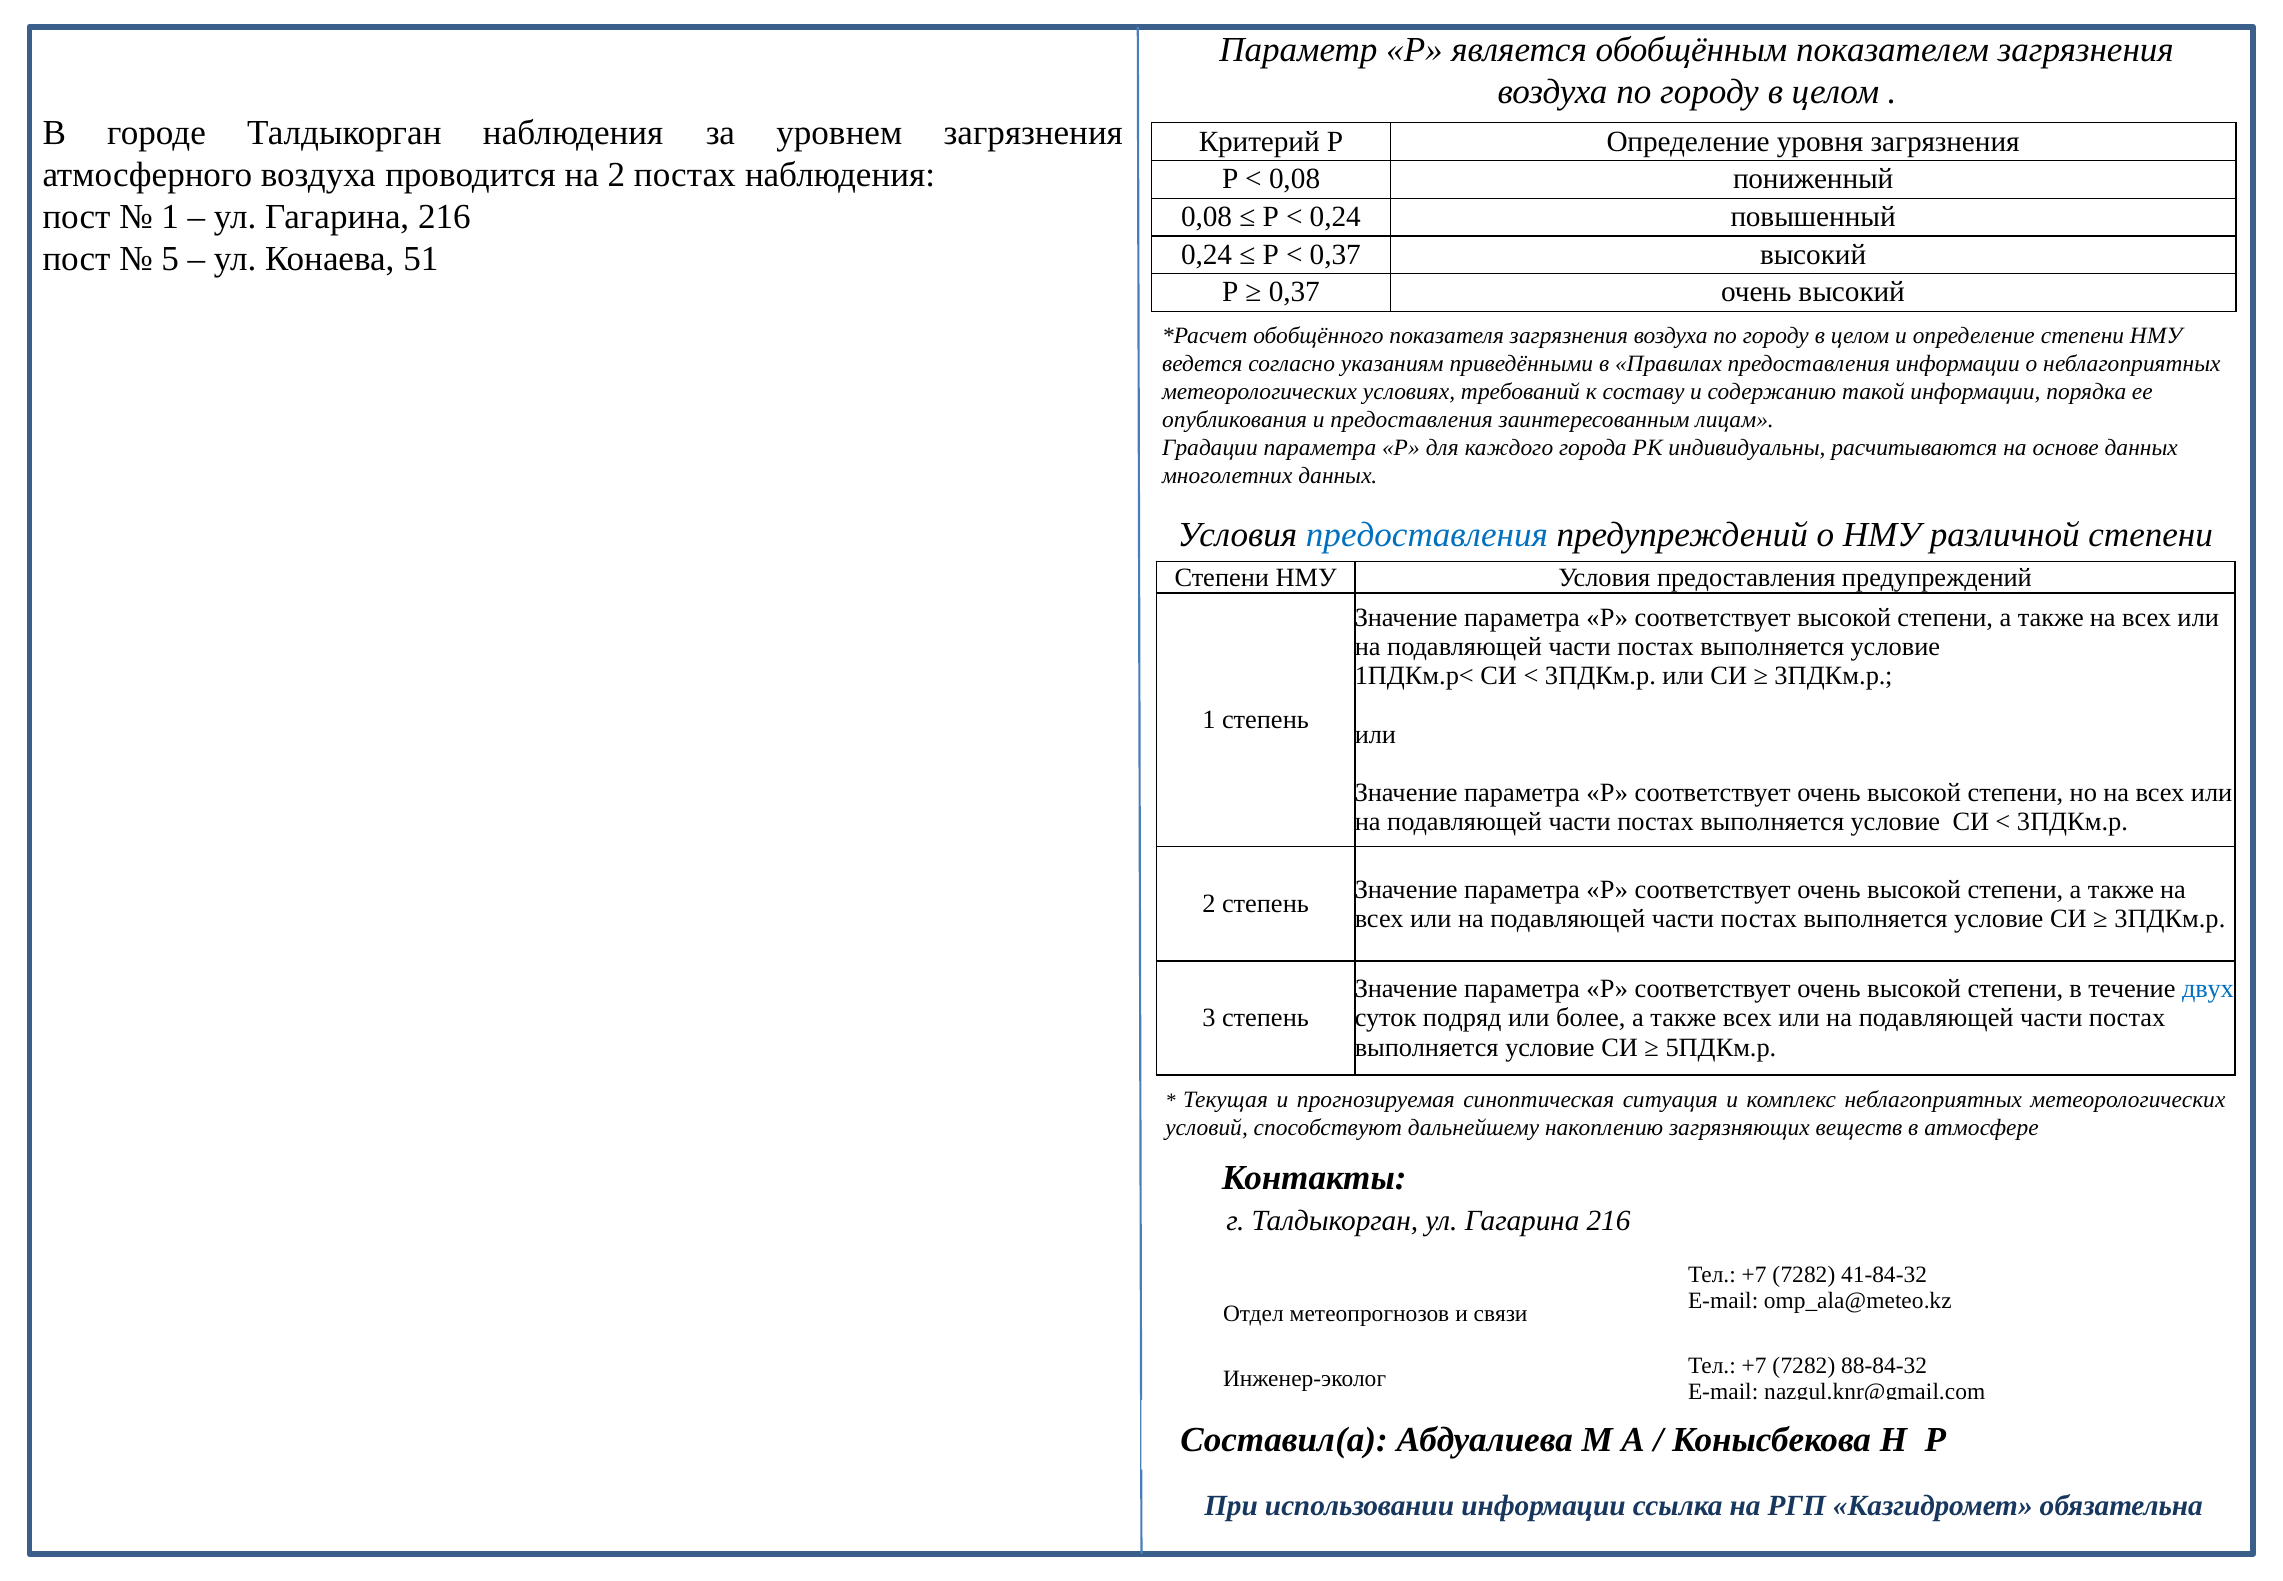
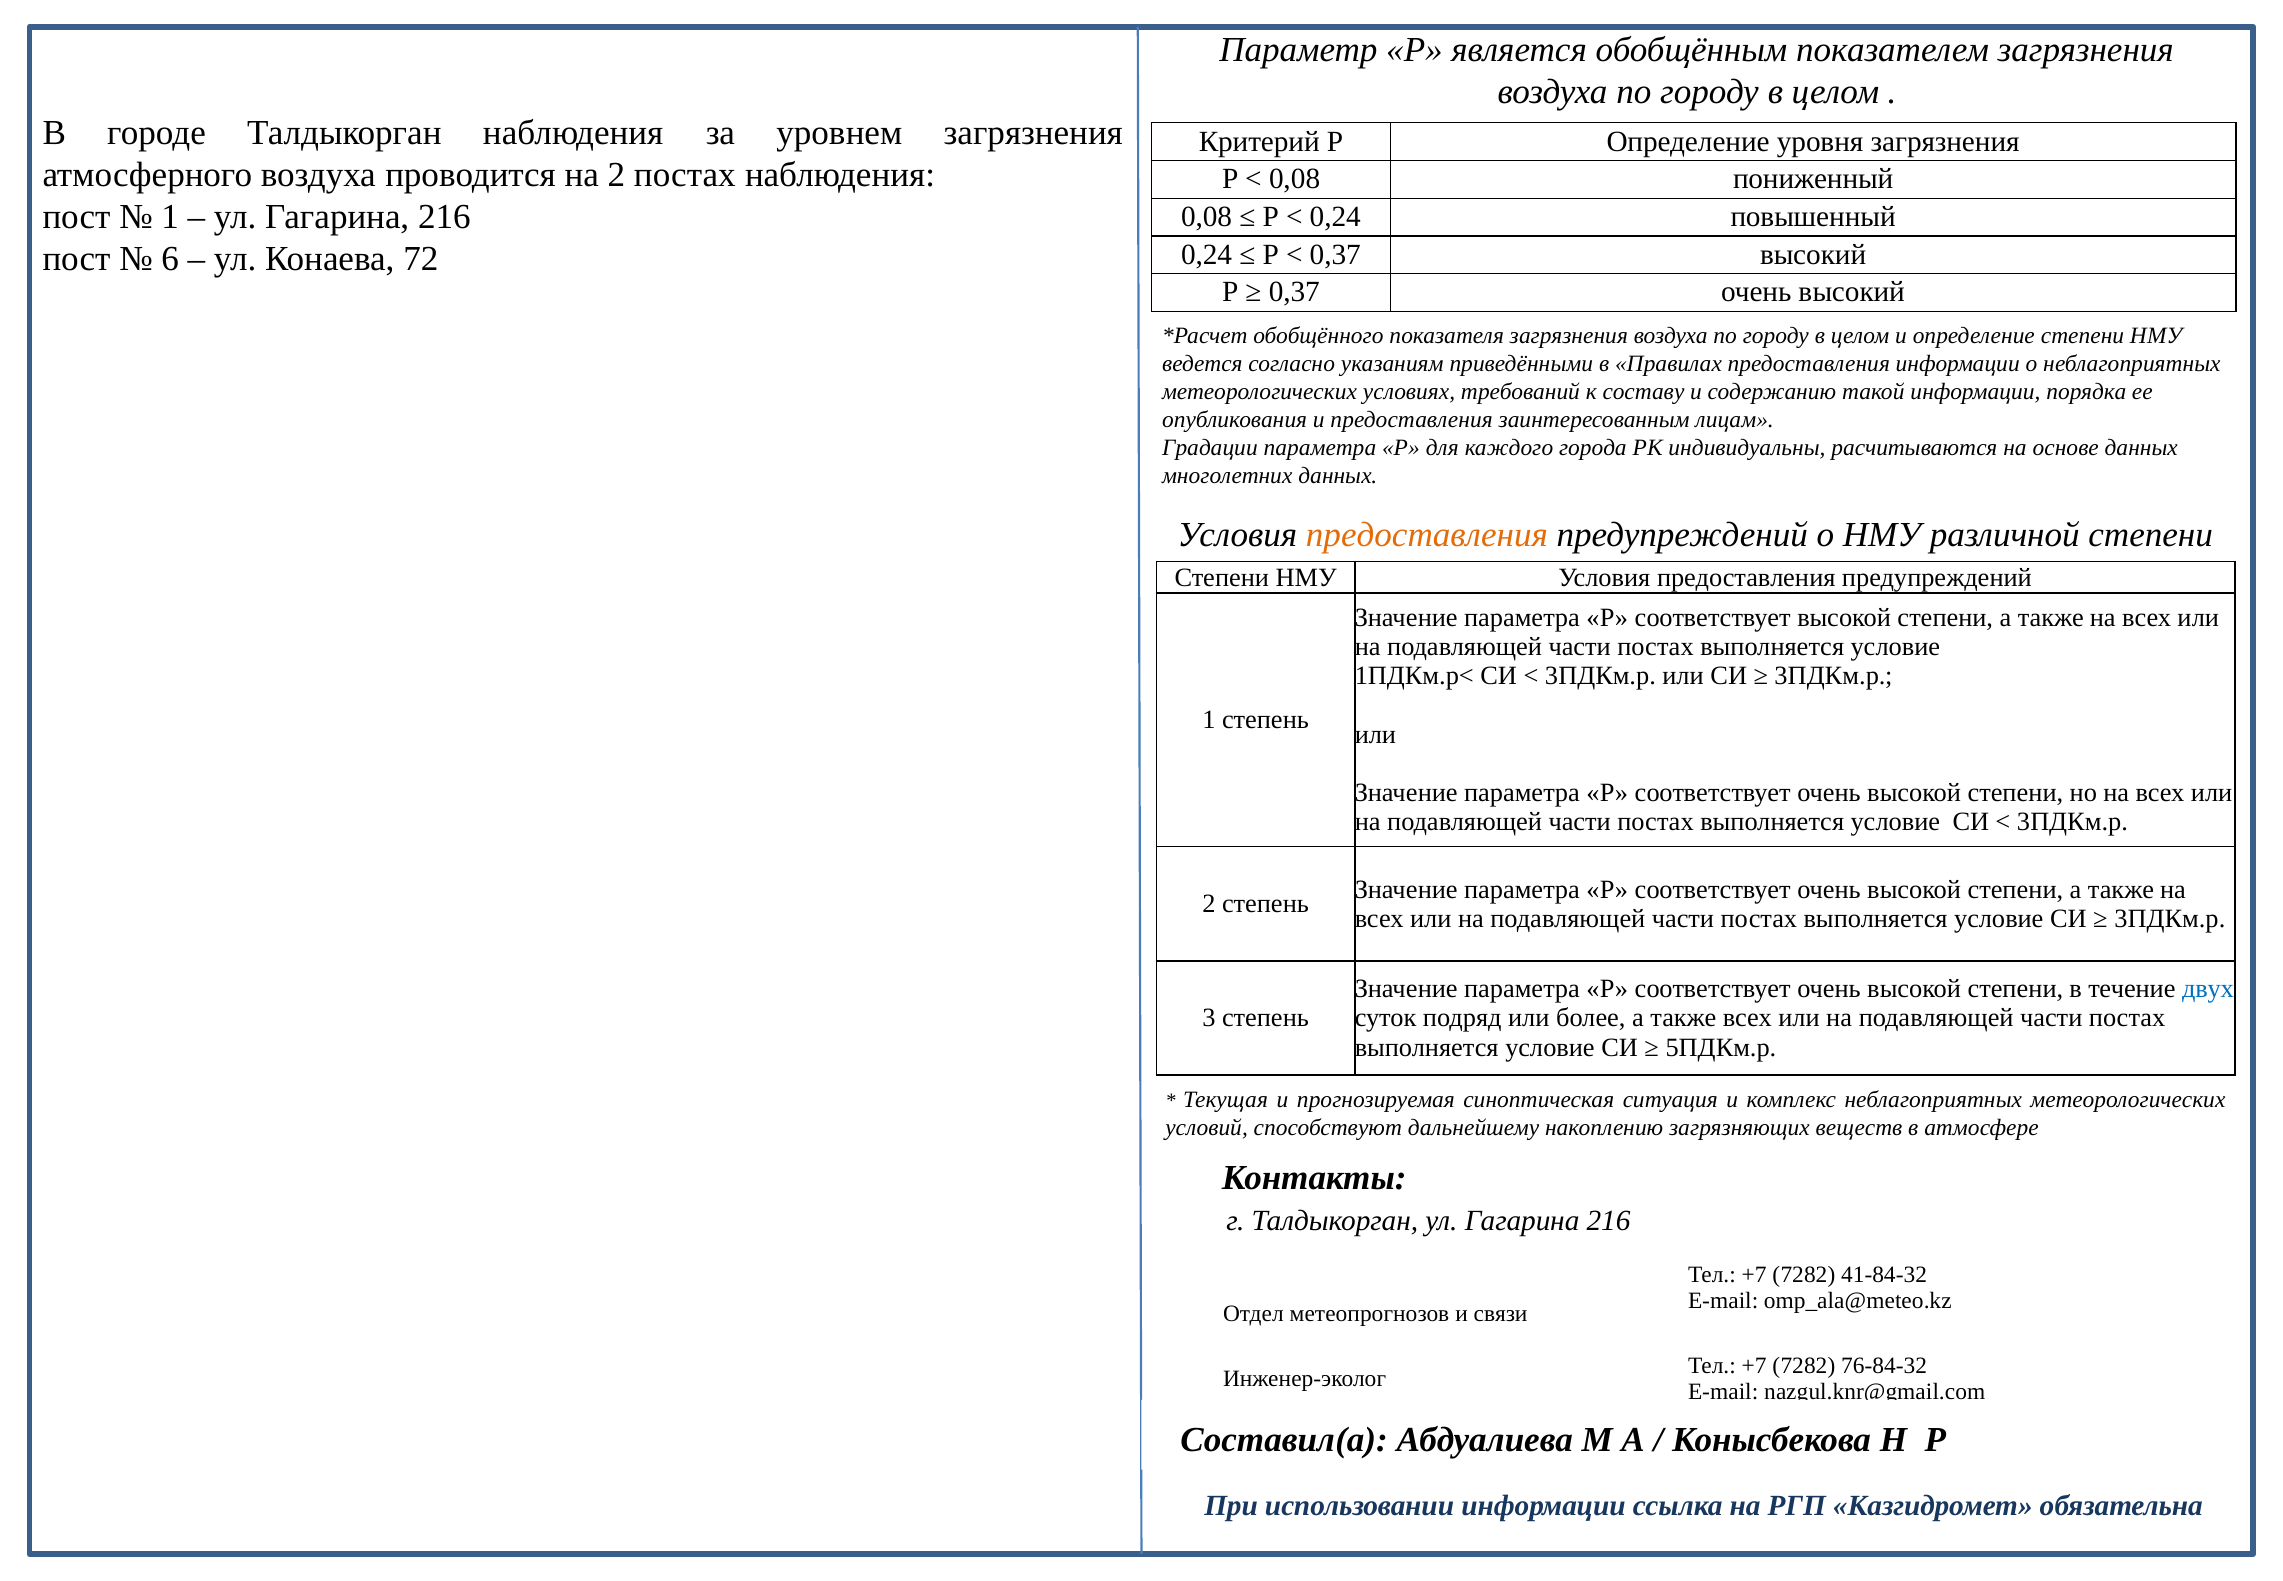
5: 5 -> 6 (170, 259)
51: 51 -> 72 (421, 259)
предоставления colour: blue -> orange (1427, 535)
88-84-32: 88-84-32 -> 76-84-32 (1884, 1365)
